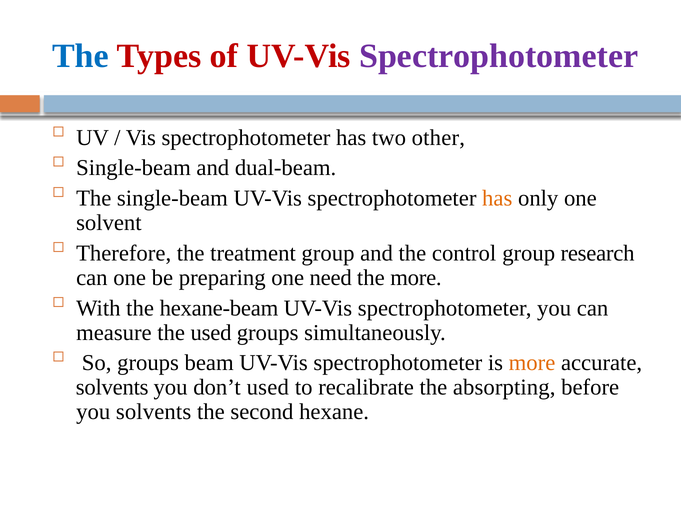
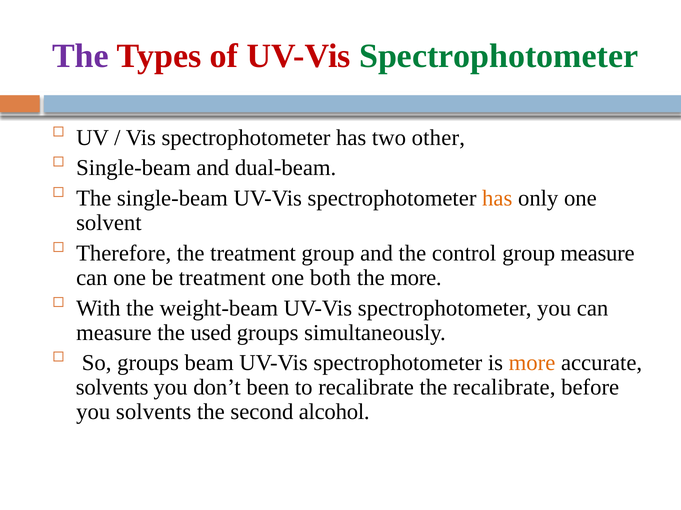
The colour: blue -> purple (81, 56)
Spectrophotometer colour: purple -> green (499, 56)
group research: research -> measure (598, 254)
be preparing: preparing -> treatment (222, 278)
need: need -> both (330, 278)
hexane-beam: hexane-beam -> weight-beam (219, 309)
don’t used: used -> been (268, 388)
the absorpting: absorpting -> recalibrate (504, 388)
hexane: hexane -> alcohol (334, 413)
